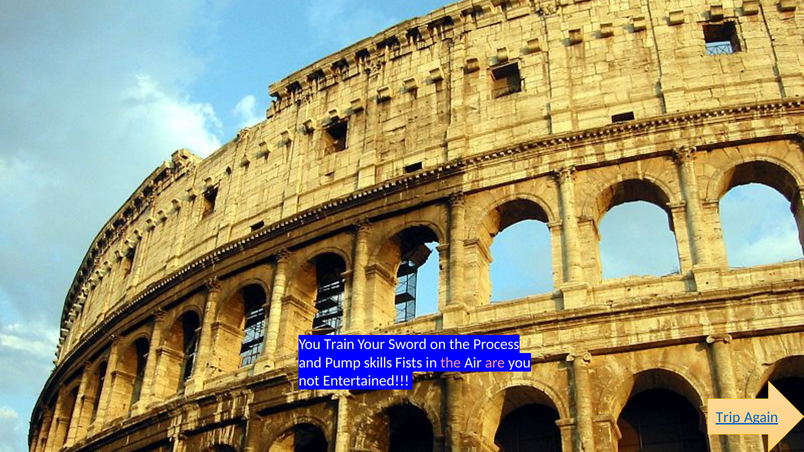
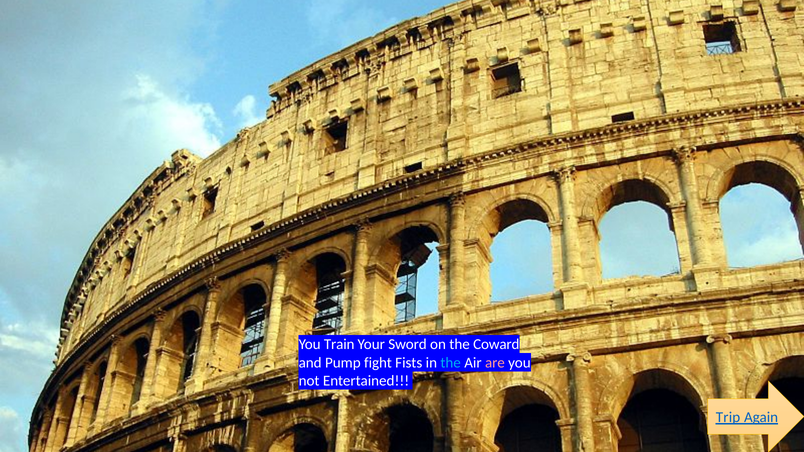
Process: Process -> Coward (496, 345)
skills: skills -> fight (378, 363)
the colour: pink -> light blue (451, 363)
